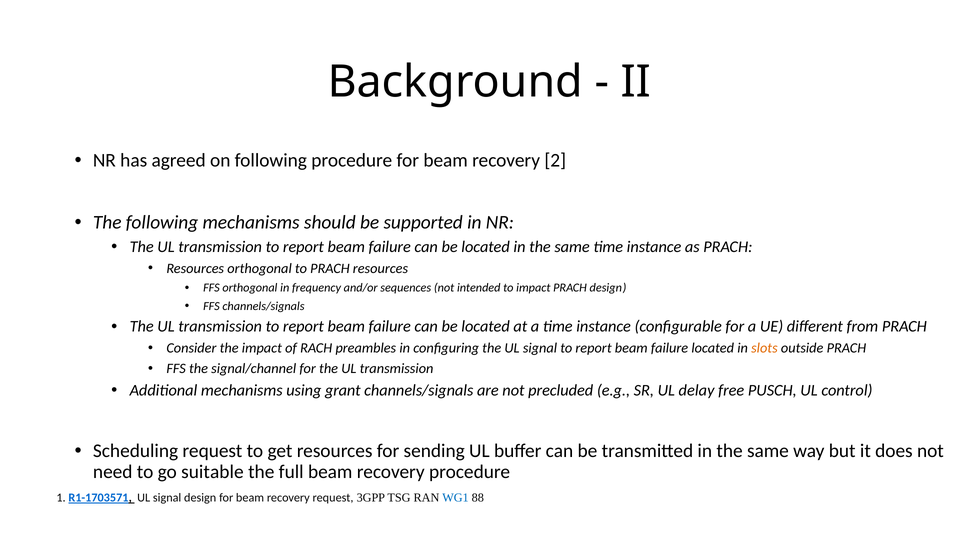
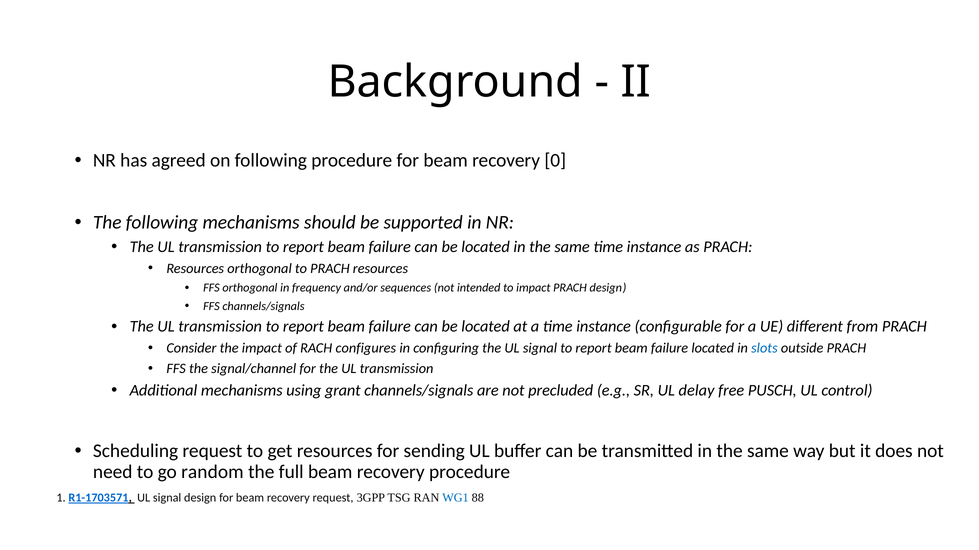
2: 2 -> 0 (555, 161)
preambles: preambles -> configures (366, 349)
slots colour: orange -> blue (764, 349)
suitable: suitable -> random (212, 472)
